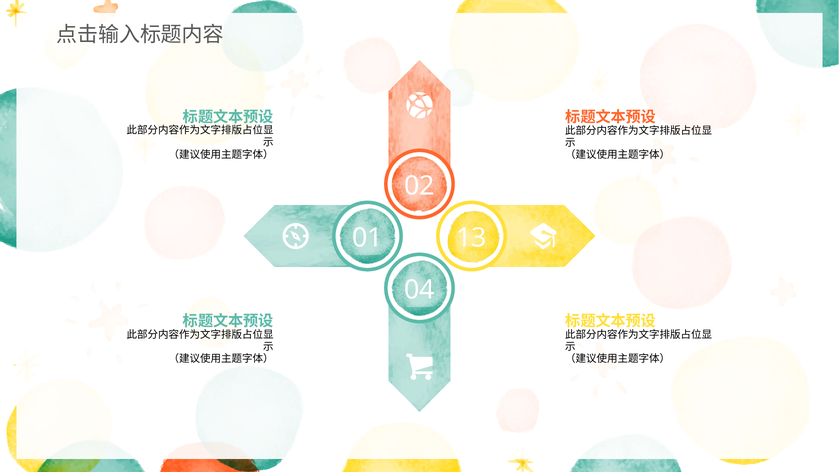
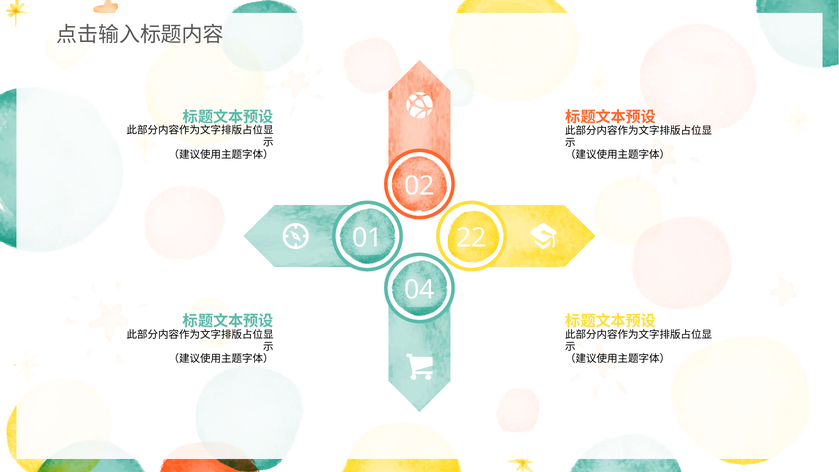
13: 13 -> 22 (471, 238)
